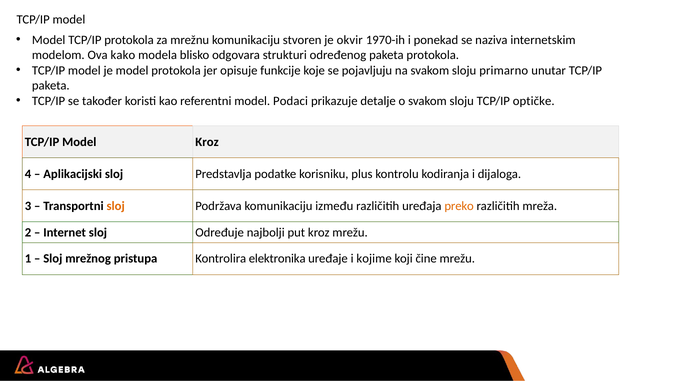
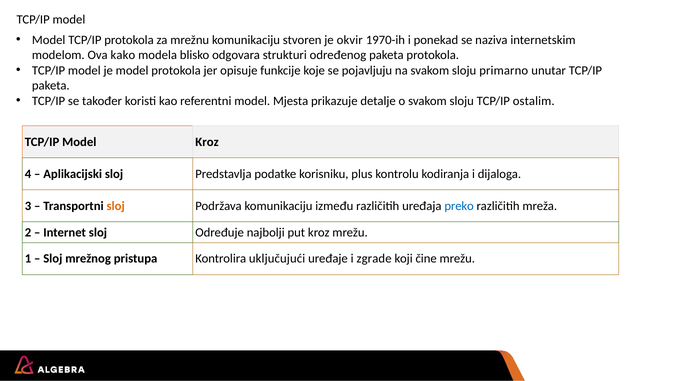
Podaci: Podaci -> Mjesta (291, 101)
optičke: optičke -> ostalim (534, 101)
preko colour: orange -> blue (459, 206)
elektronika: elektronika -> uključujući (277, 259)
kojime: kojime -> zgrade (374, 259)
